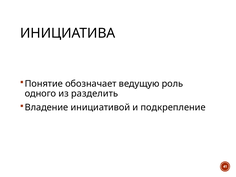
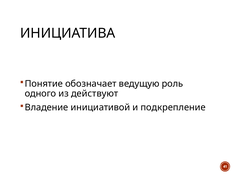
разделить: разделить -> действуют (95, 94)
